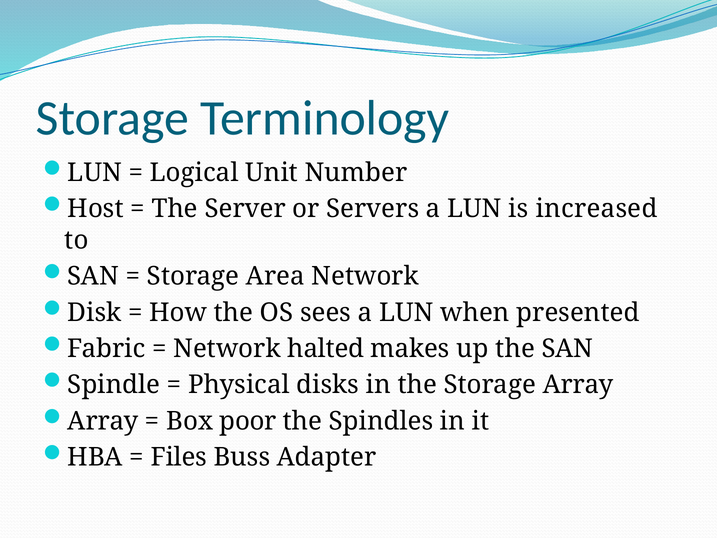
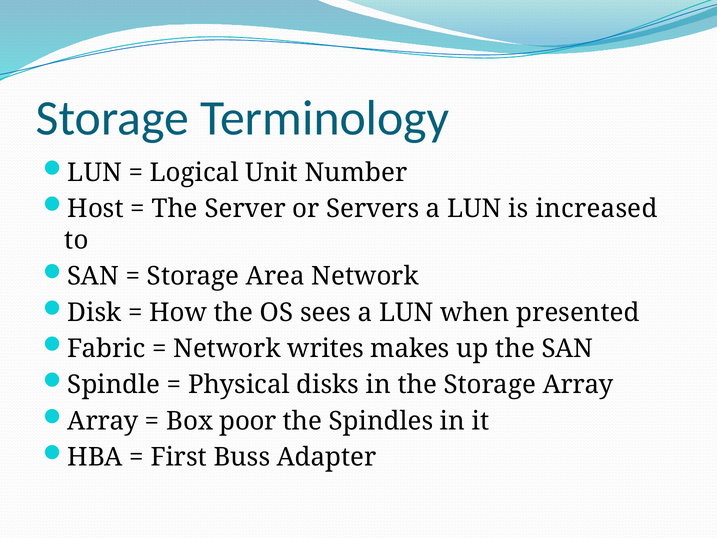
halted: halted -> writes (326, 349)
Files: Files -> First (179, 457)
